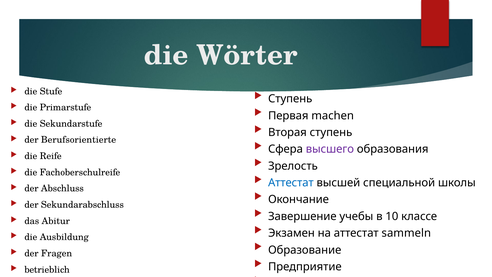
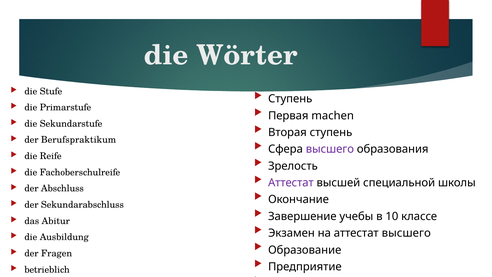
Berufsorientierte: Berufsorientierte -> Berufspraktikum (79, 140)
Аттестат colour: blue -> purple (291, 183)
аттестат sammeln: sammeln -> высшего (406, 233)
